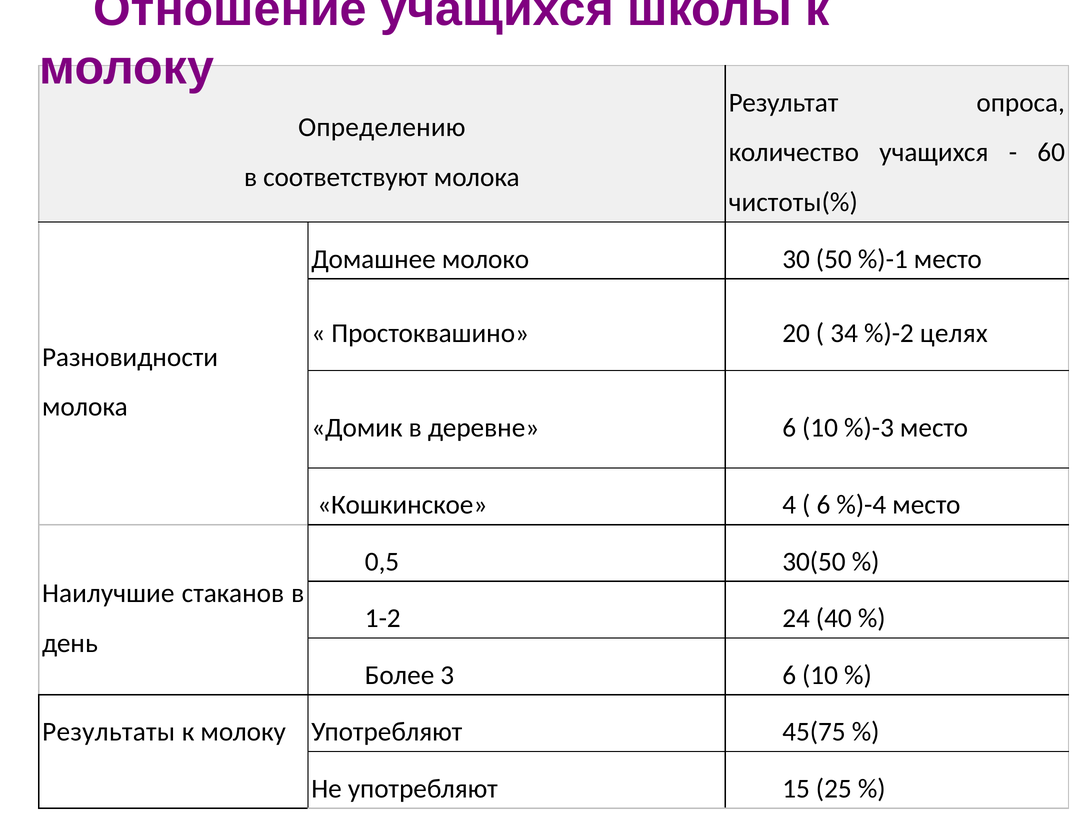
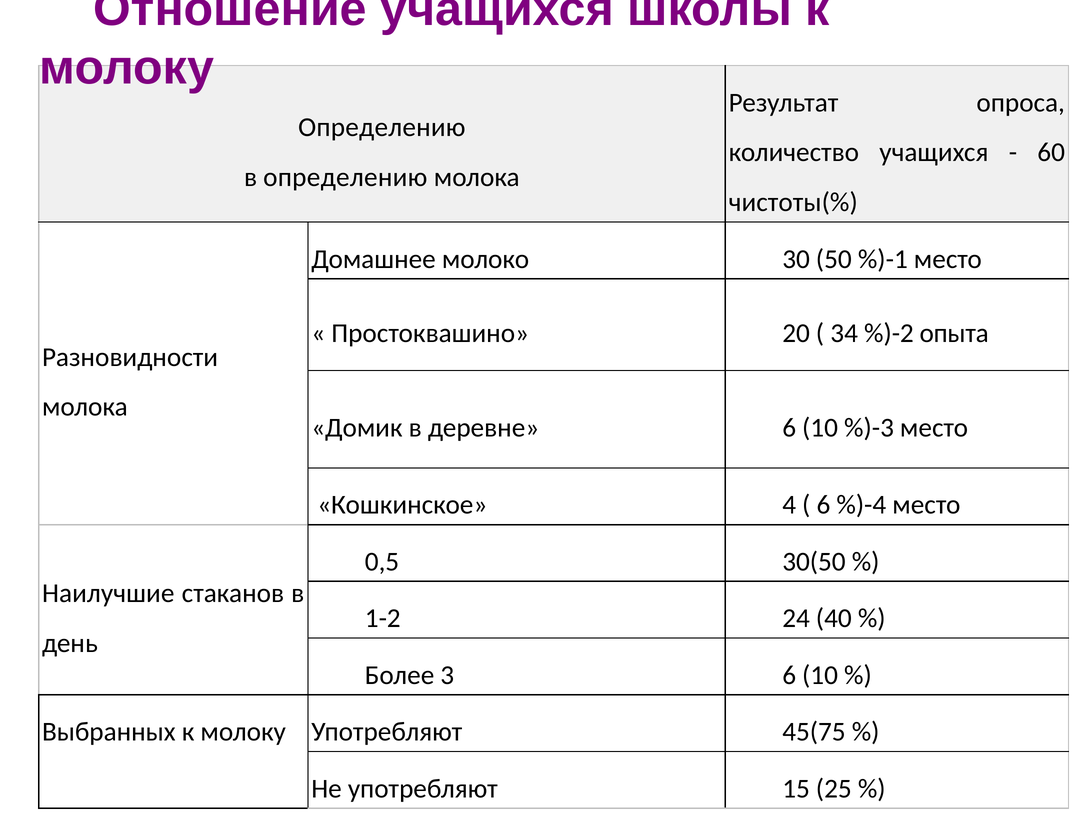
в соответствуют: соответствуют -> определению (345, 177)
целях: целях -> опыта (954, 333)
Результаты: Результаты -> Выбранных (109, 731)
